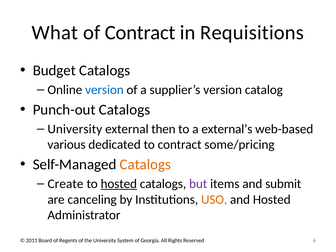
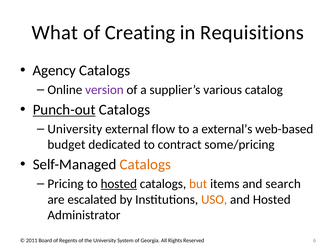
of Contract: Contract -> Creating (140, 33)
Budget: Budget -> Agency (54, 70)
version colour: blue -> purple (104, 90)
supplier’s version: version -> various (223, 90)
Punch-out underline: none -> present (64, 110)
then: then -> flow (163, 129)
various: various -> budget (66, 145)
Create: Create -> Pricing (66, 184)
but colour: purple -> orange (198, 184)
submit: submit -> search (283, 184)
canceling: canceling -> escalated (92, 199)
